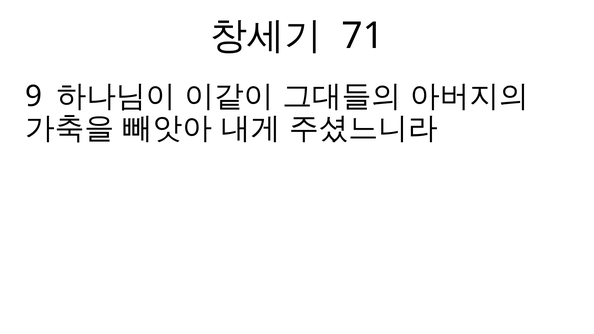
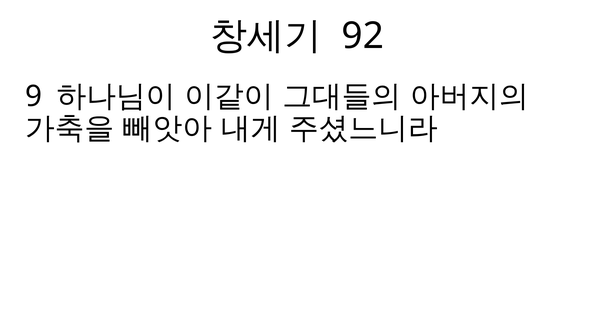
71: 71 -> 92 (363, 36)
